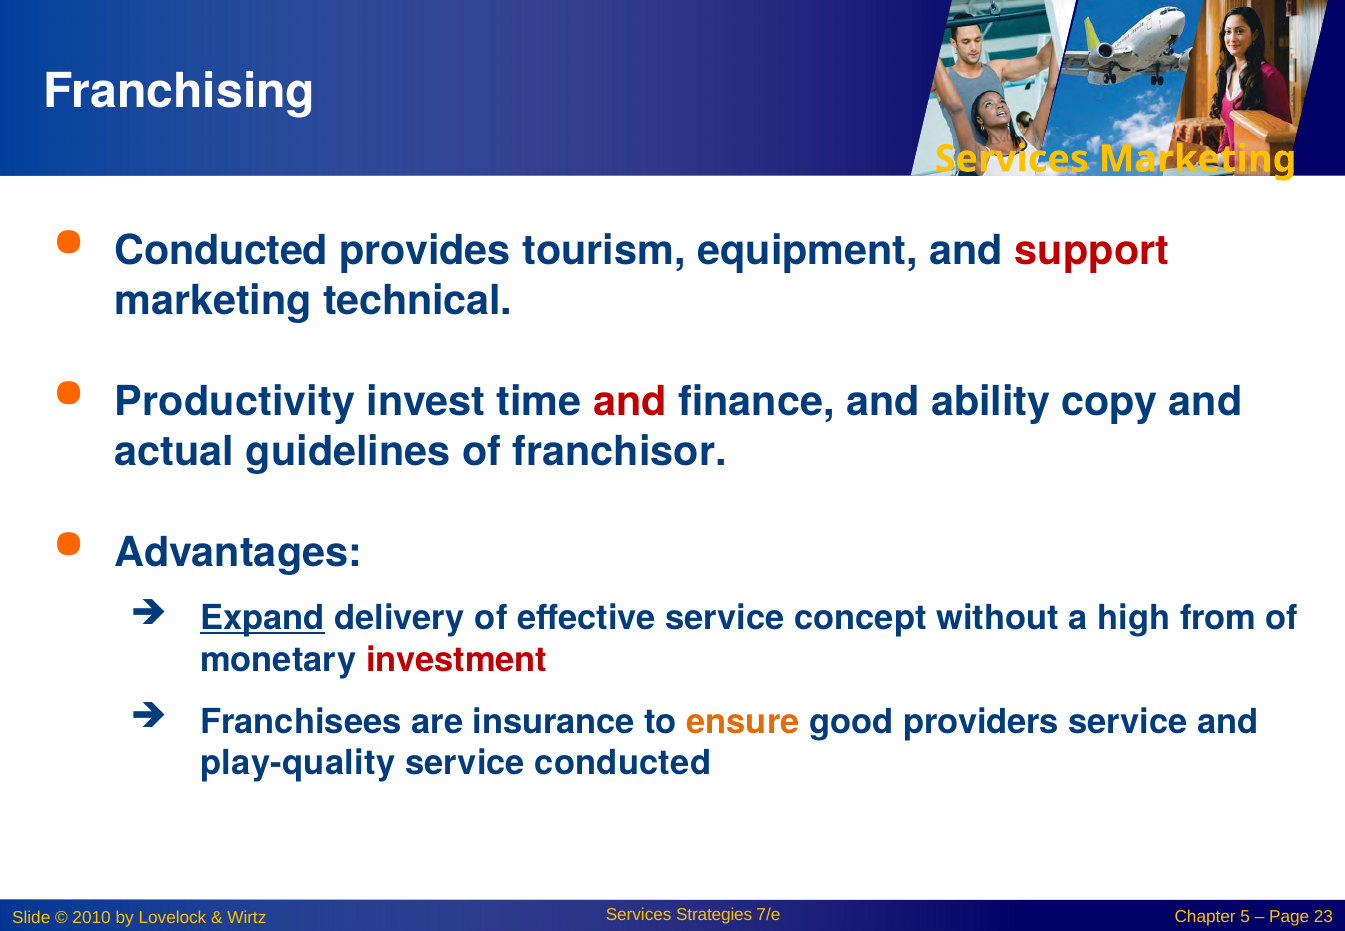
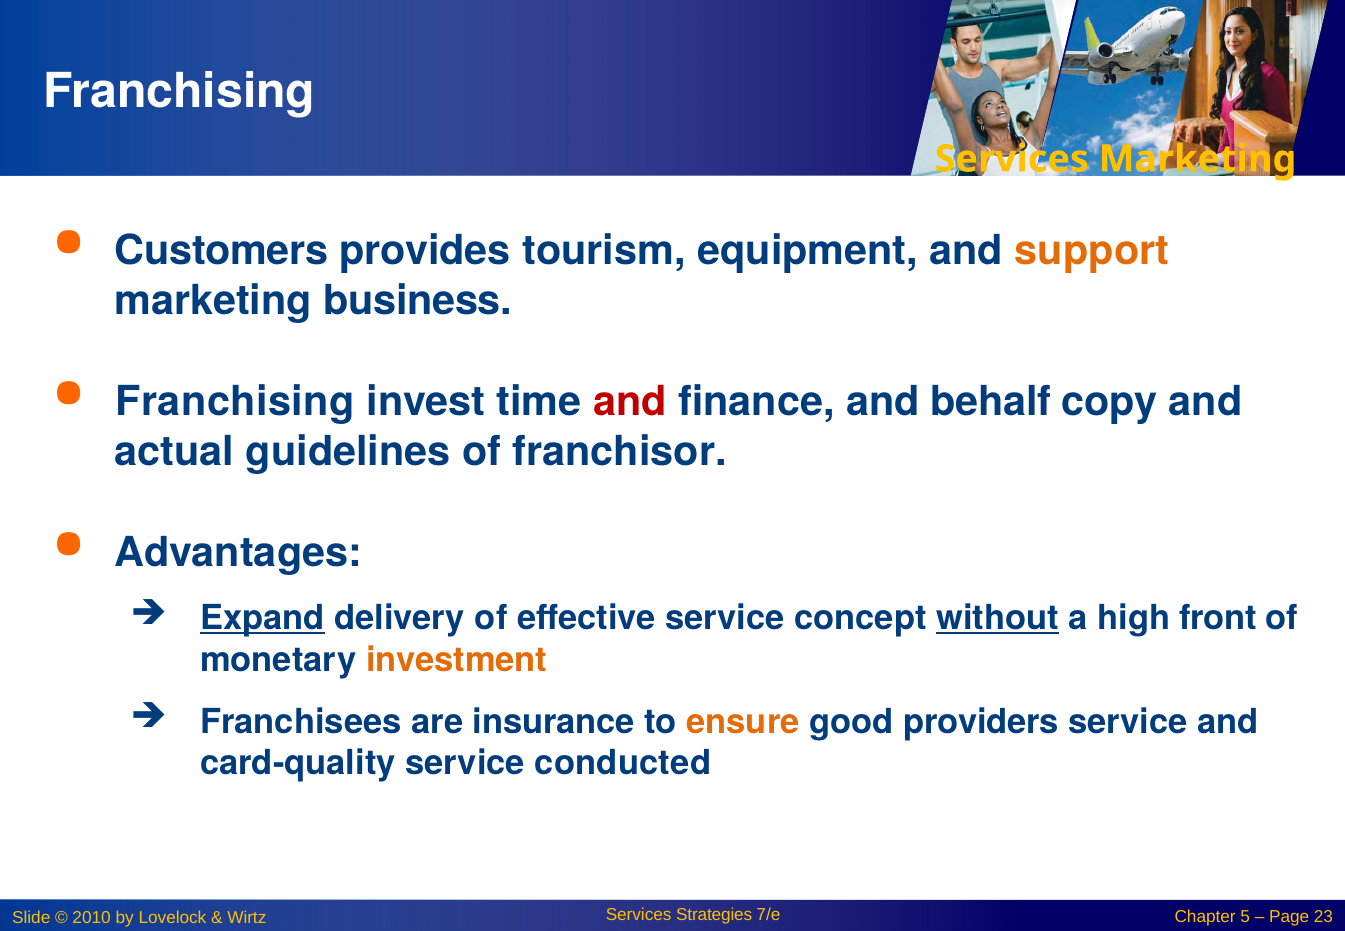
Conducted: Conducted -> Customers (222, 251)
support colour: red -> orange (1092, 251)
technical: technical -> business (418, 301)
Productivity: Productivity -> Franchising (235, 402)
ability: ability -> behalf (991, 402)
without underline: none -> present (998, 619)
from: from -> front (1218, 619)
investment colour: red -> orange (457, 660)
play-quality: play-quality -> card-quality (298, 764)
